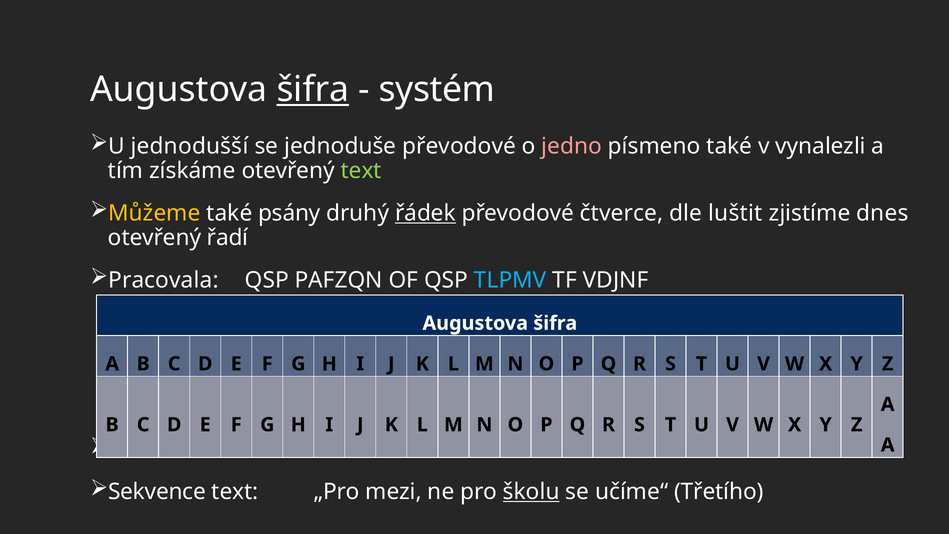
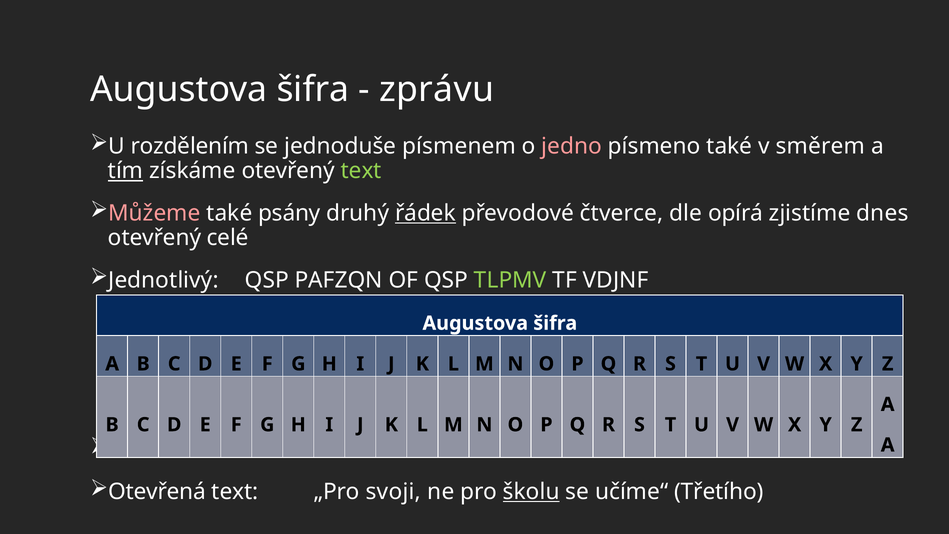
šifra underline: present -> none (313, 90)
systém: systém -> zprávu (437, 90)
jednodušší: jednodušší -> rozdělením (190, 146)
jednoduše převodové: převodové -> písmenem (459, 146)
vynalezli: vynalezli -> směrem (820, 146)
tím underline: none -> present (126, 171)
Můžeme colour: yellow -> pink (154, 213)
luštit: luštit -> opírá (736, 213)
řadí: řadí -> celé (228, 238)
Pracovala: Pracovala -> Jednotlivý (163, 280)
TLPMV colour: light blue -> light green (510, 280)
Sekvence: Sekvence -> Otevřená (157, 492)
mezi: mezi -> svoji (393, 492)
